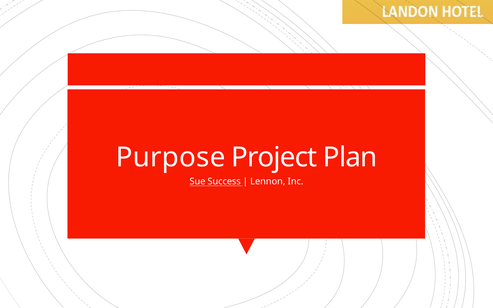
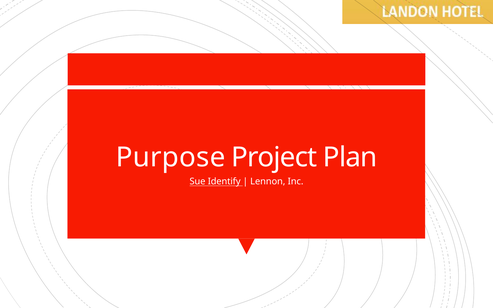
Success: Success -> Identify (224, 182)
